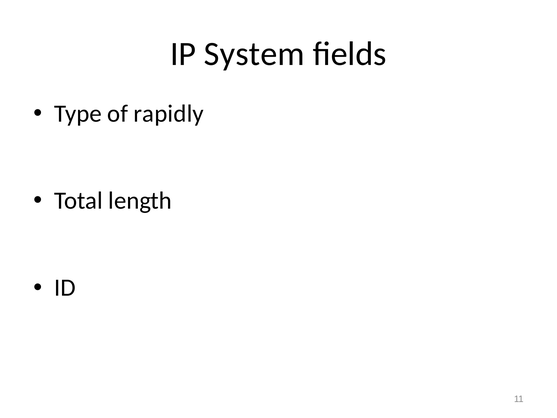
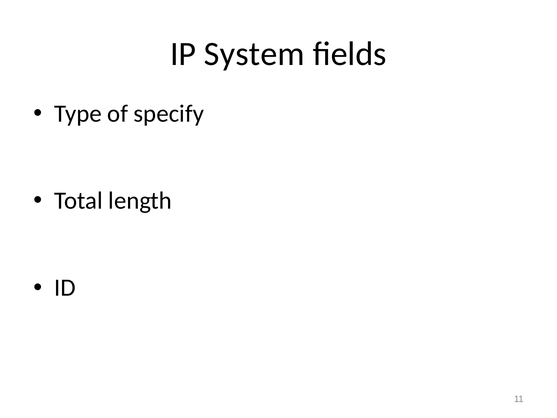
rapidly: rapidly -> specify (169, 113)
